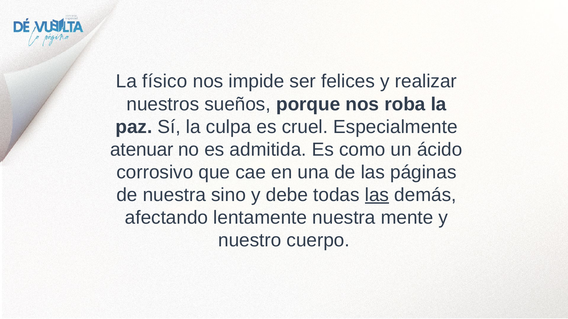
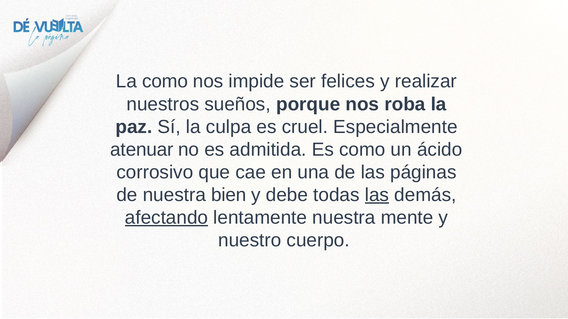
La físico: físico -> como (165, 82)
sino: sino -> bien (229, 195)
afectando underline: none -> present (167, 218)
